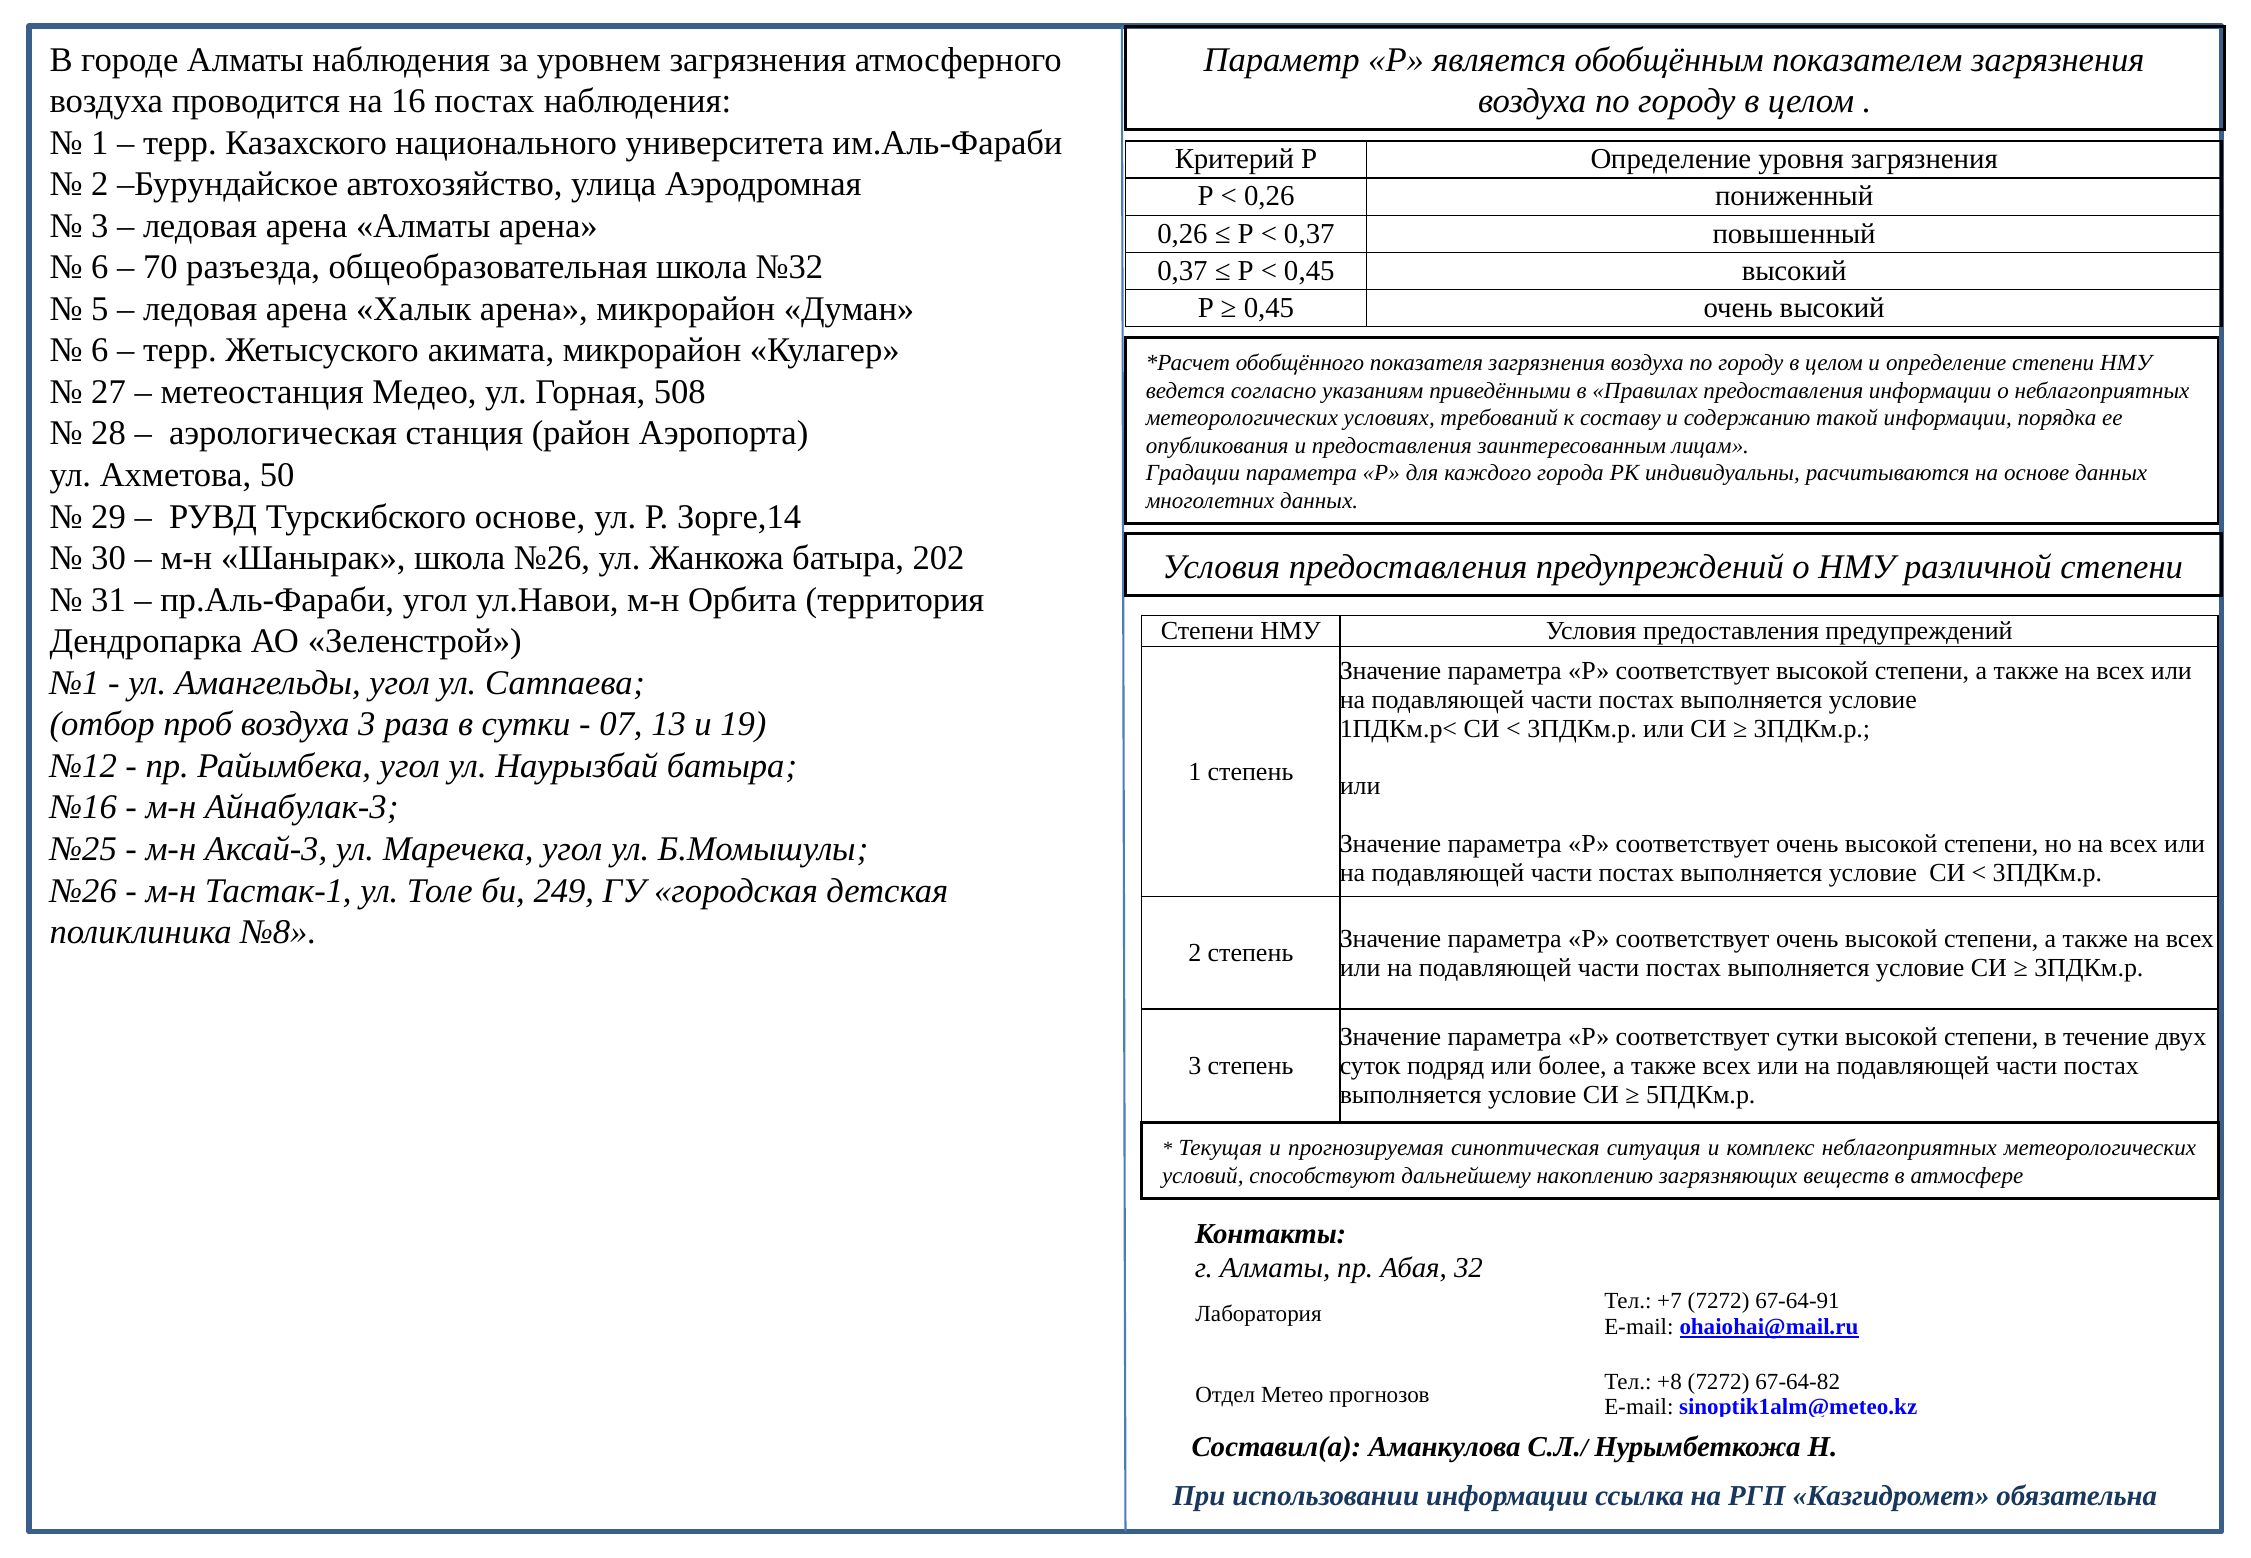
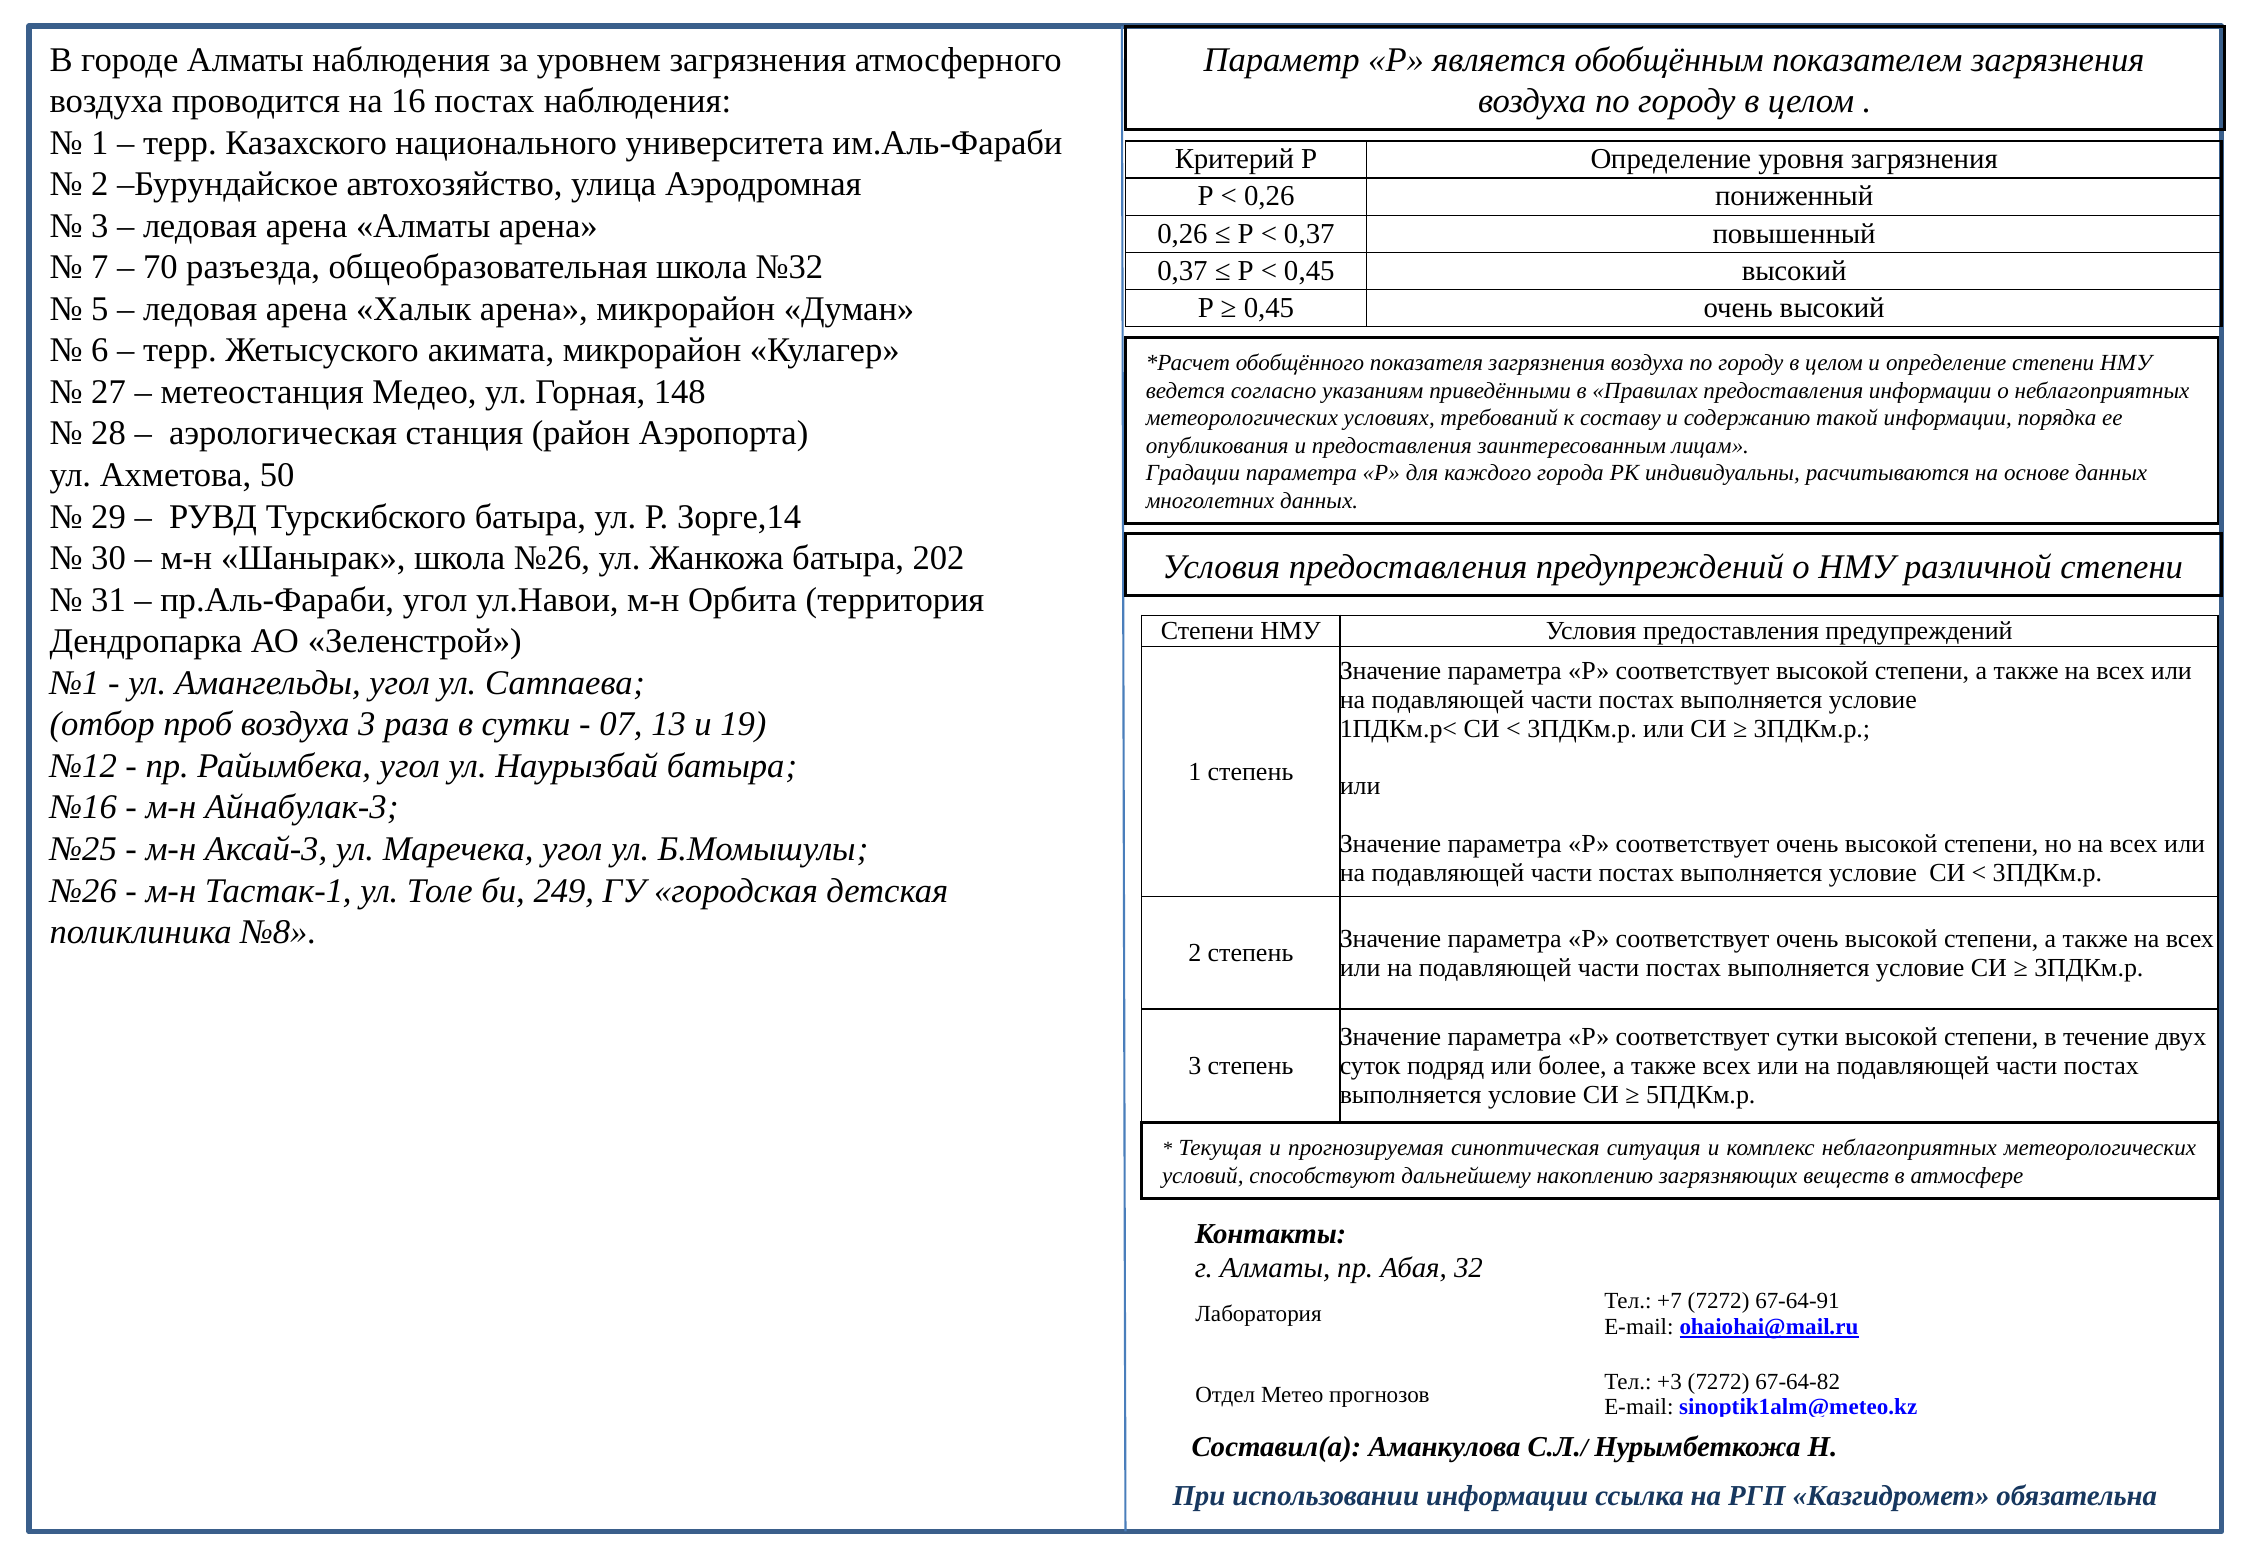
6: 6 -> 7 (100, 267)
508: 508 -> 148 (680, 392)
Турскибского основе: основе -> батыра (530, 517)
+8: +8 -> +3 (1670, 1382)
